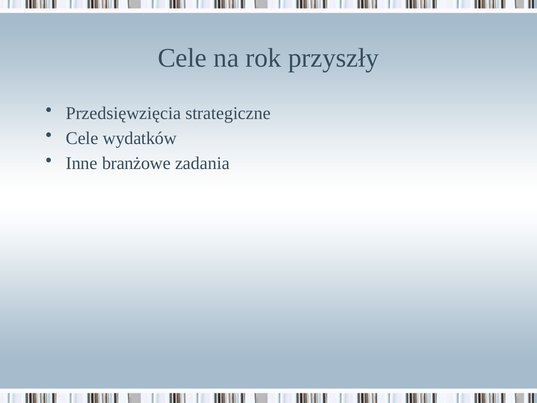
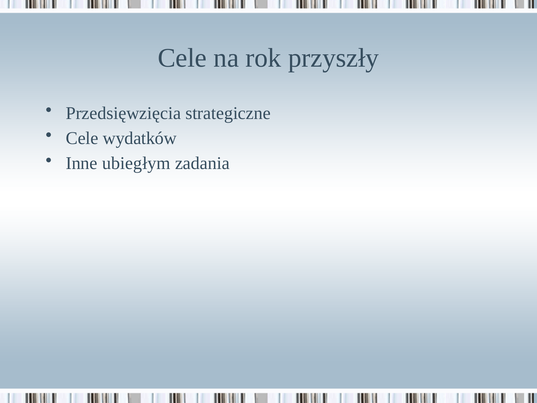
branżowe: branżowe -> ubiegłym (136, 163)
